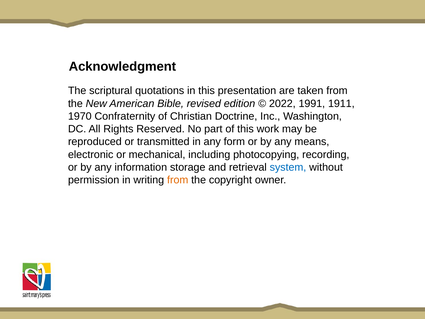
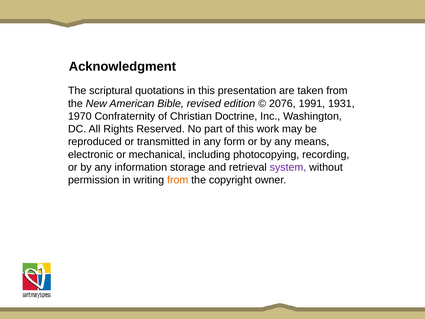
2022: 2022 -> 2076 (282, 103)
1911: 1911 -> 1931 (341, 103)
system colour: blue -> purple (288, 167)
